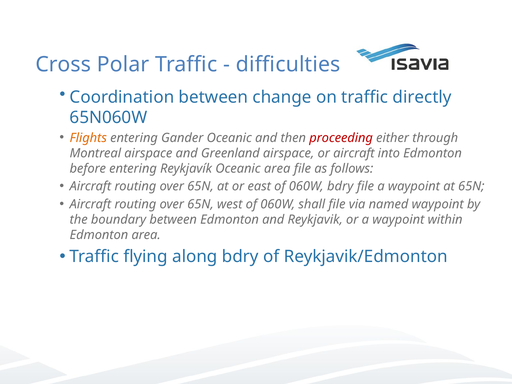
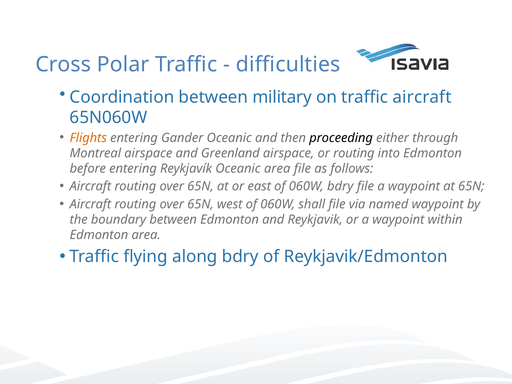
change: change -> military (282, 97)
traffic directly: directly -> aircraft (422, 97)
proceeding colour: red -> black (341, 138)
or aircraft: aircraft -> routing (354, 153)
